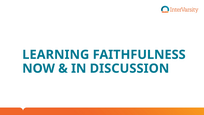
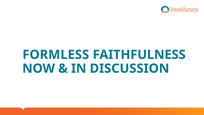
LEARNING: LEARNING -> FORMLESS (56, 55)
